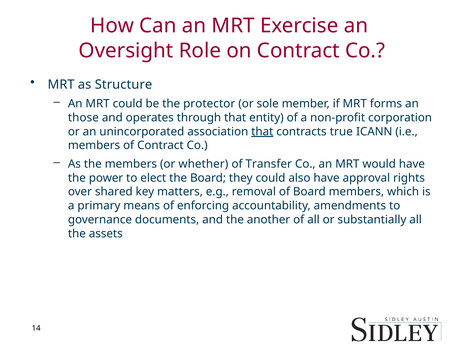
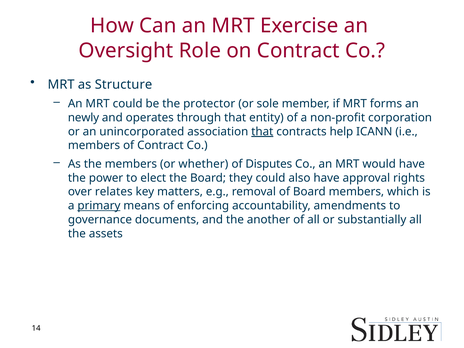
those: those -> newly (84, 118)
true: true -> help (341, 132)
Transfer: Transfer -> Disputes (269, 164)
shared: shared -> relates (114, 192)
primary underline: none -> present (99, 206)
